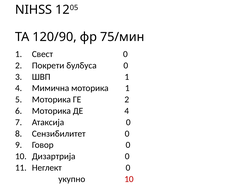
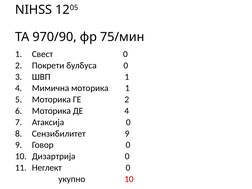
120/90: 120/90 -> 970/90 (55, 37)
Сензибилитет 0: 0 -> 9 (127, 134)
